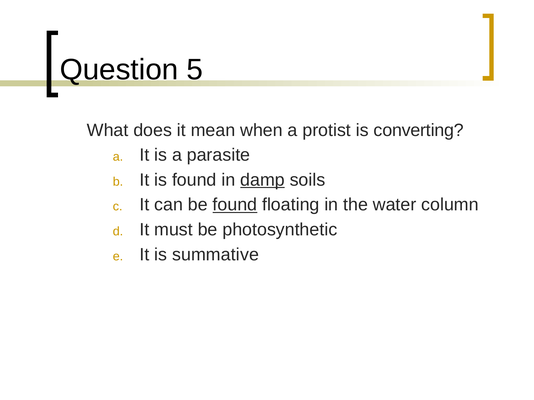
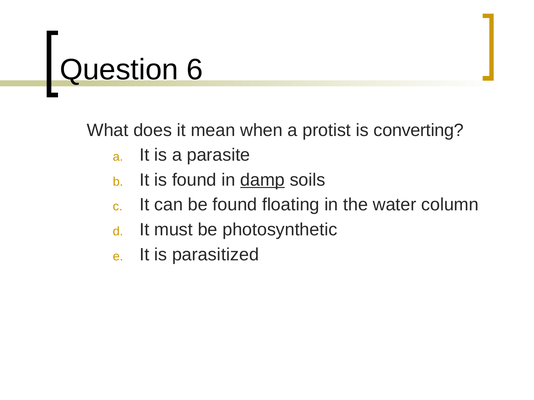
5: 5 -> 6 (195, 70)
found underline: present -> none (235, 205)
summative: summative -> parasitized (215, 255)
